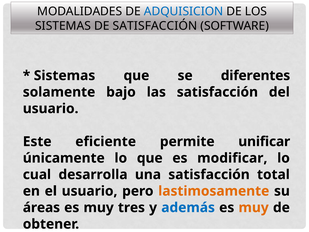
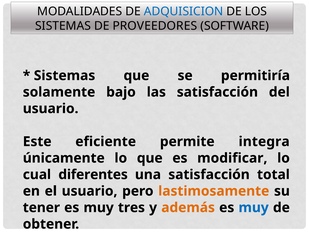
DE SATISFACCIÓN: SATISFACCIÓN -> PROVEEDORES (155, 26)
diferentes: diferentes -> permitiría (255, 75)
unificar: unificar -> integra (264, 141)
desarrolla: desarrolla -> diferentes (93, 174)
áreas: áreas -> tener (41, 207)
además colour: blue -> orange (188, 207)
muy colour: orange -> blue (254, 207)
